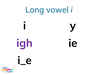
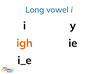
igh colour: purple -> orange (25, 43)
